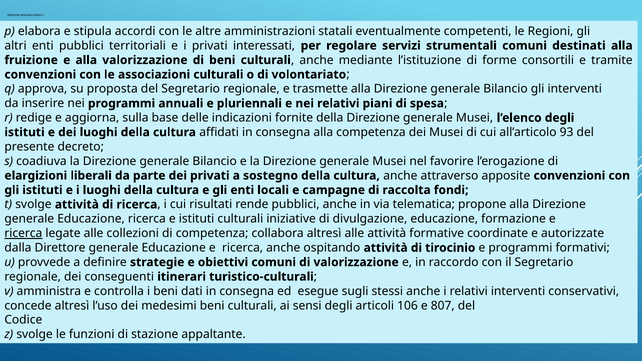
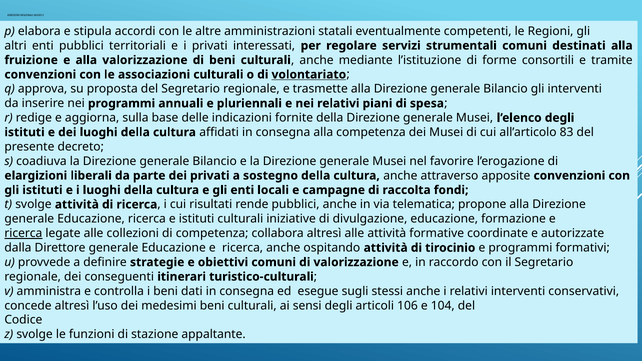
volontariato underline: none -> present (309, 75)
93: 93 -> 83 (567, 132)
807: 807 -> 104 (443, 306)
